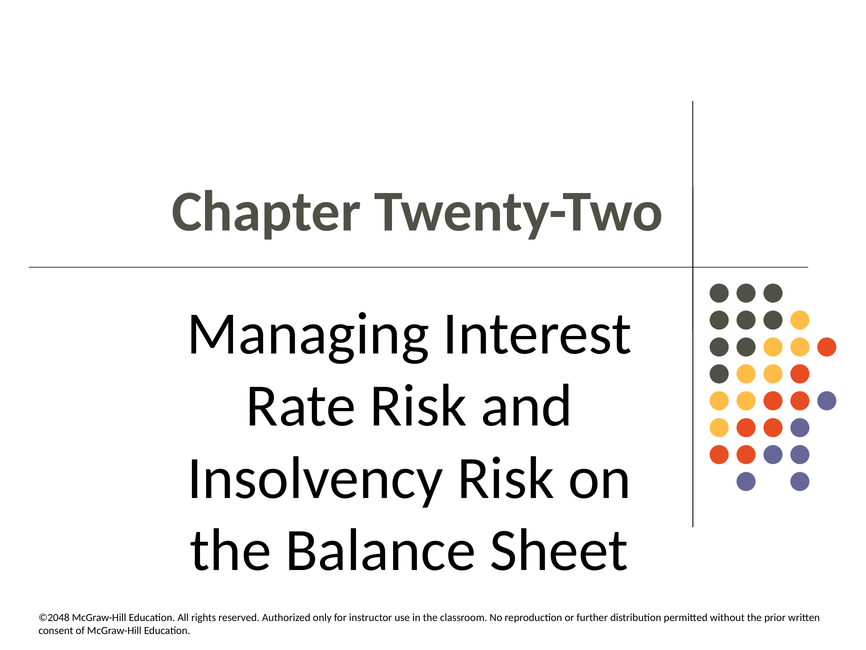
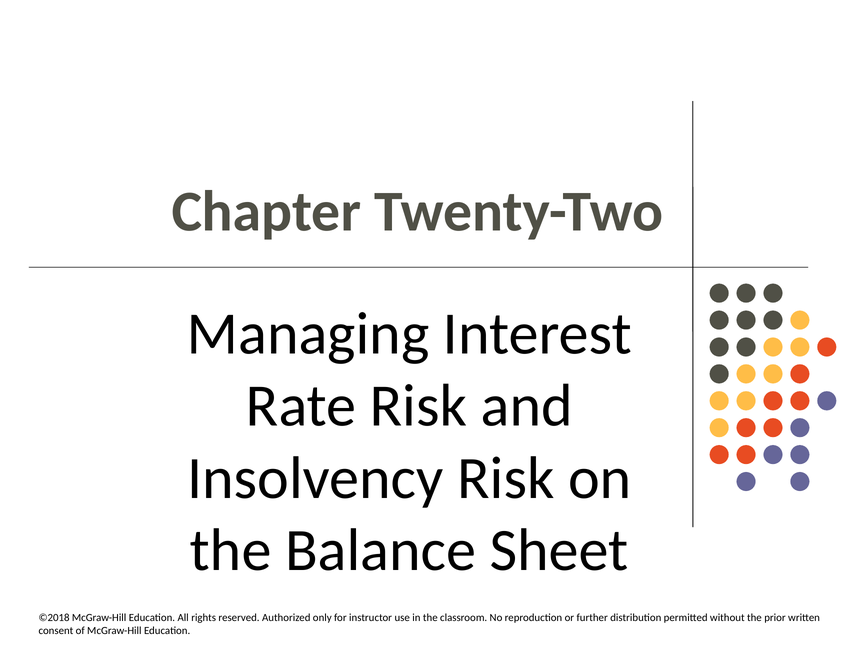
©2048: ©2048 -> ©2018 (54, 617)
